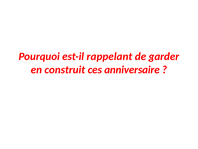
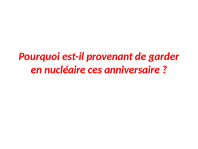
rappelant: rappelant -> provenant (110, 56)
construit: construit -> nucléaire (65, 69)
